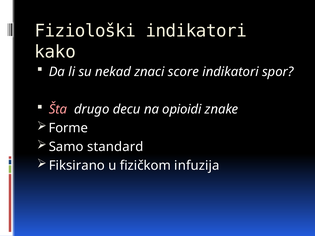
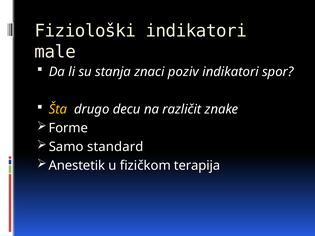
kako: kako -> male (55, 52)
nekad: nekad -> stanja (113, 72)
score: score -> poziv (183, 72)
Šta colour: pink -> yellow (58, 109)
opioidi: opioidi -> različit (182, 109)
Fiksirano: Fiksirano -> Anestetik (77, 166)
infuzija: infuzija -> terapija (197, 166)
